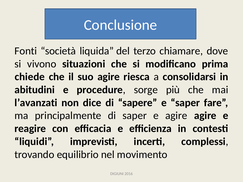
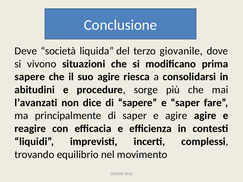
Fonti: Fonti -> Deve (26, 51)
chiamare: chiamare -> giovanile (181, 51)
chiede: chiede -> sapere (30, 77)
